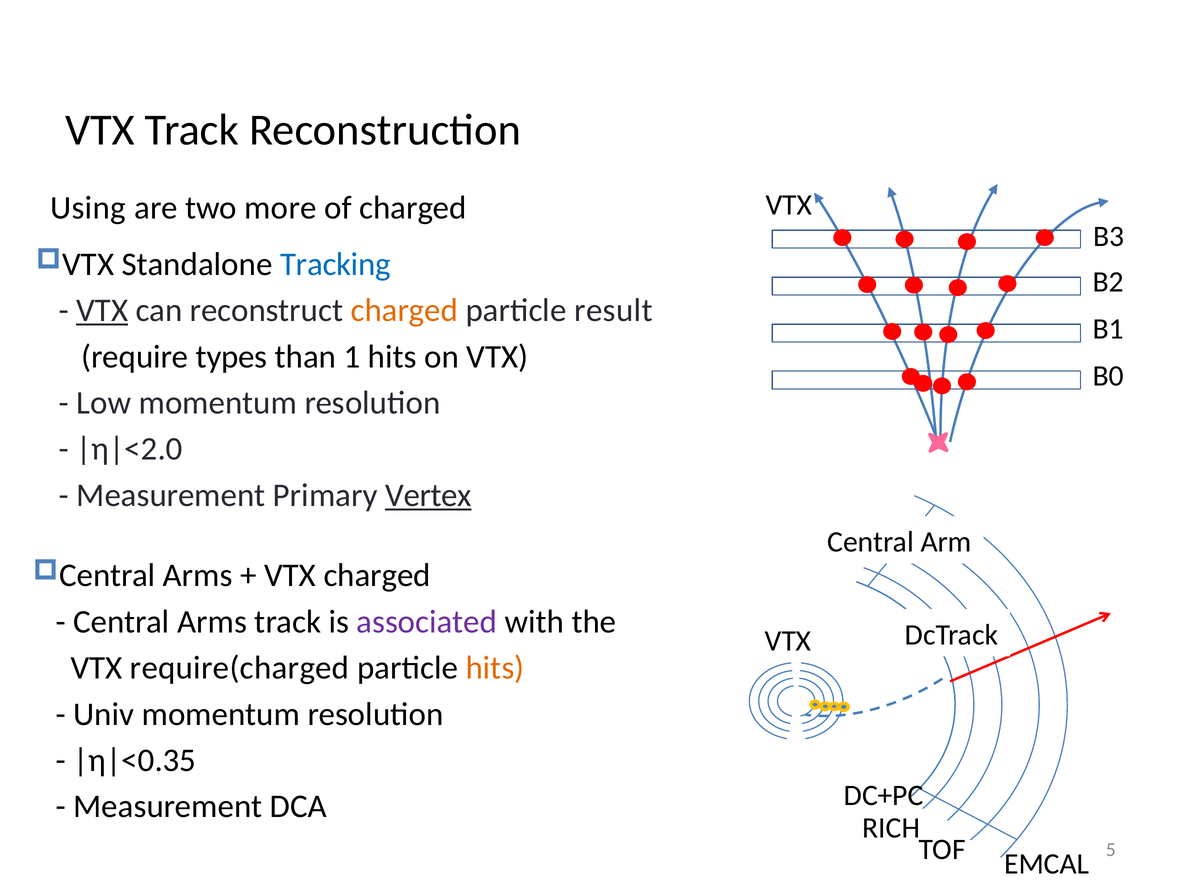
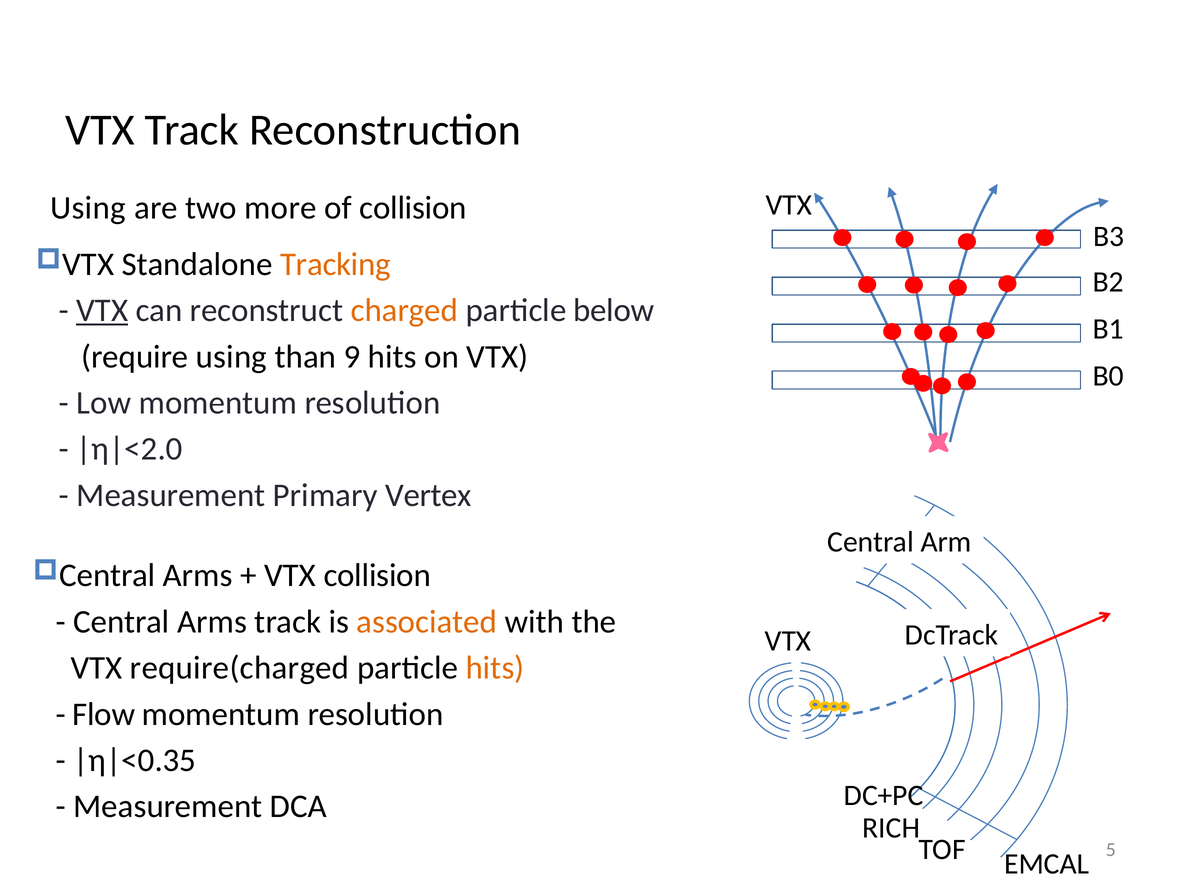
of charged: charged -> collision (413, 208)
Tracking colour: blue -> orange (335, 264)
result: result -> below (614, 311)
require types: types -> using (231, 357)
1: 1 -> 9 (352, 357)
Vertex underline: present -> none (428, 495)
VTX charged: charged -> collision (377, 576)
associated colour: purple -> orange (427, 622)
Univ: Univ -> Flow (104, 714)
